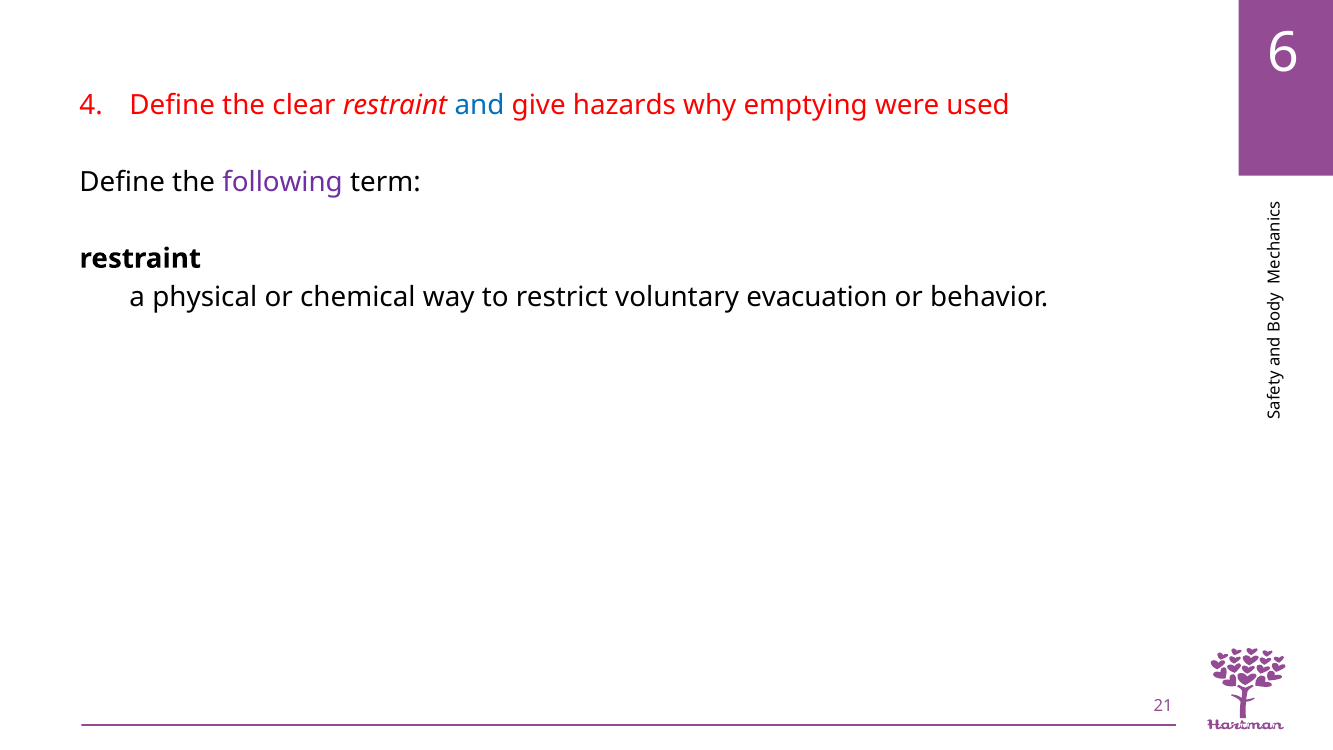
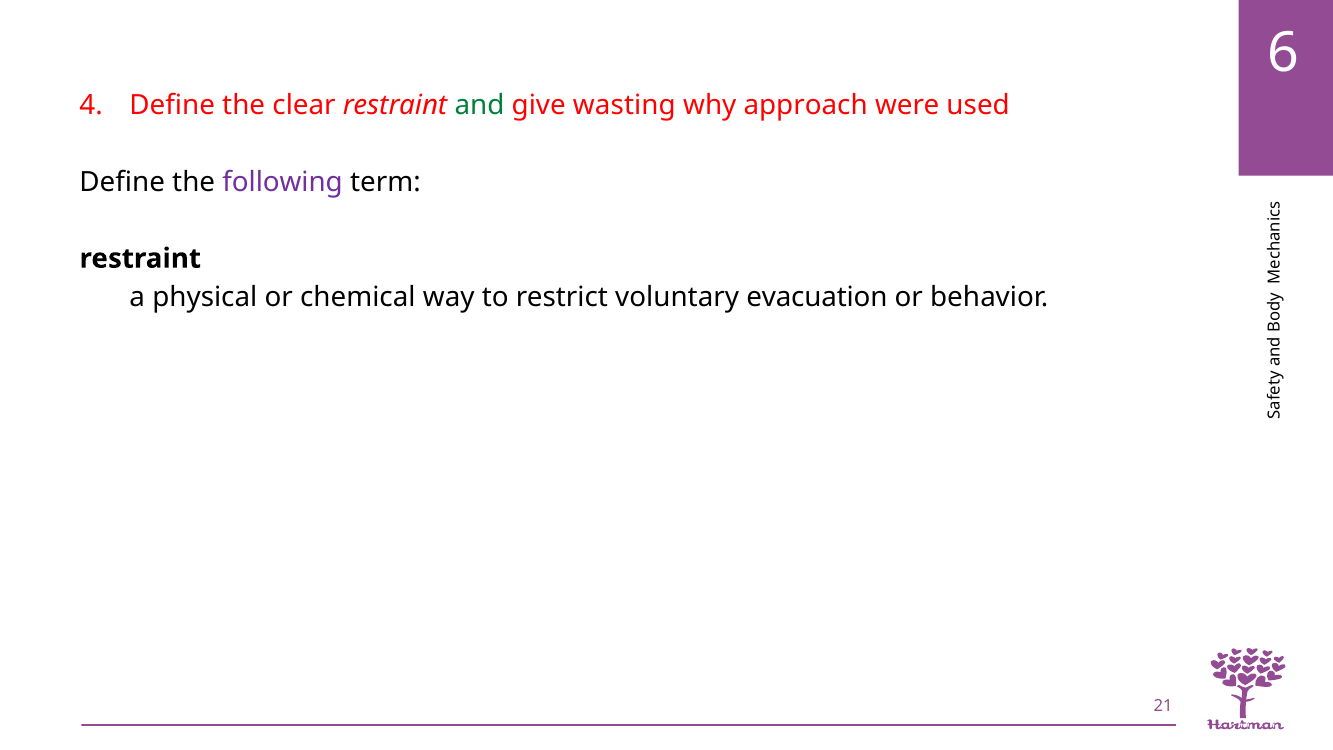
and colour: blue -> green (479, 105)
hazards: hazards -> wasting (624, 105)
emptying: emptying -> approach (806, 105)
